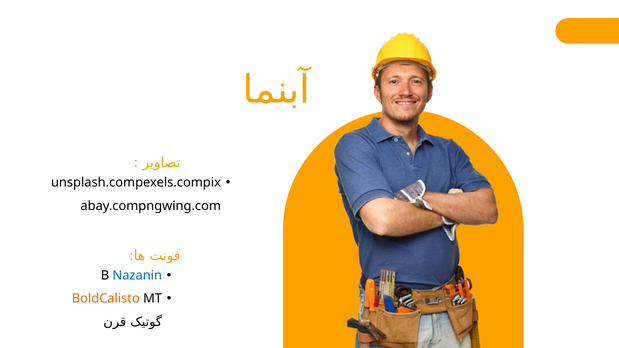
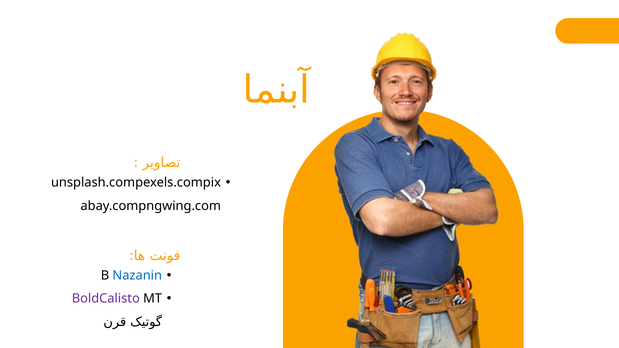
BoldCalisto colour: orange -> purple (106, 299)
